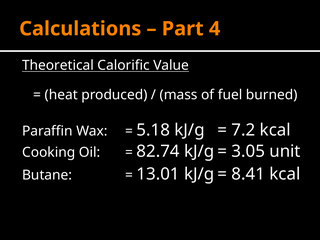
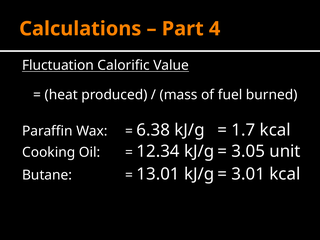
Theoretical: Theoretical -> Fluctuation (58, 65)
5.18: 5.18 -> 6.38 (153, 130)
7.2: 7.2 -> 1.7 (243, 130)
82.74: 82.74 -> 12.34 (158, 151)
8.41: 8.41 -> 3.01 (248, 174)
